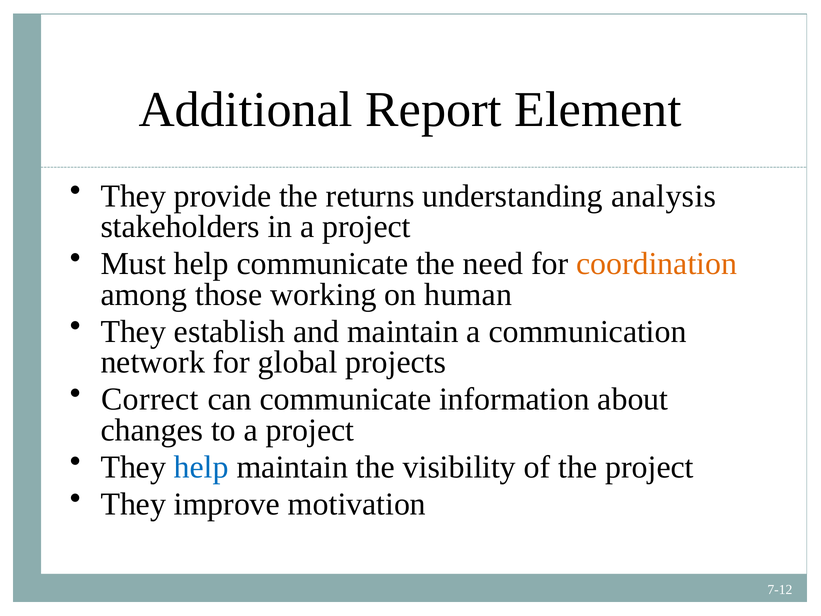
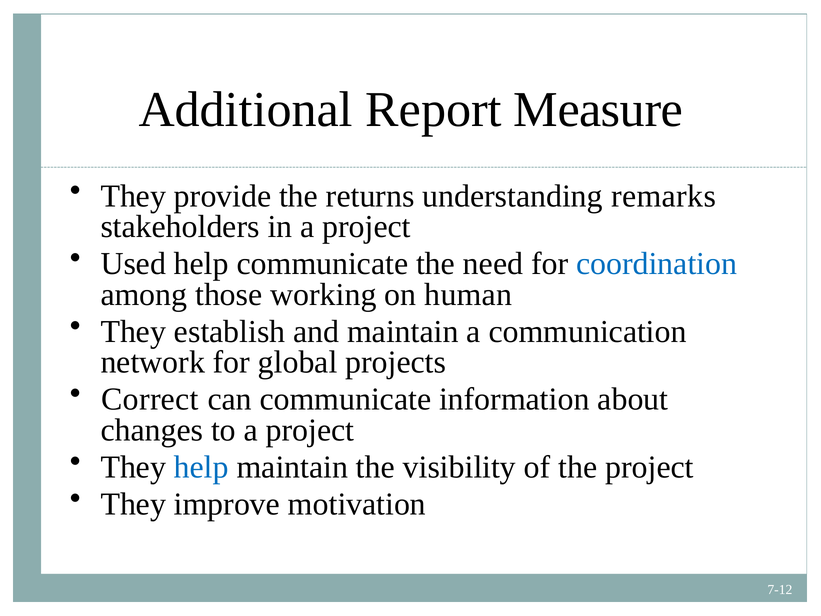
Element: Element -> Measure (598, 110)
analysis: analysis -> remarks (664, 196)
Must: Must -> Used (133, 264)
coordination colour: orange -> blue (657, 264)
